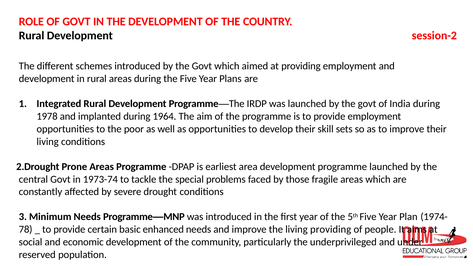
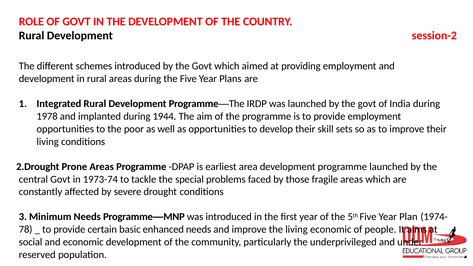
1964: 1964 -> 1944 (164, 116)
living providing: providing -> economic (331, 230)
